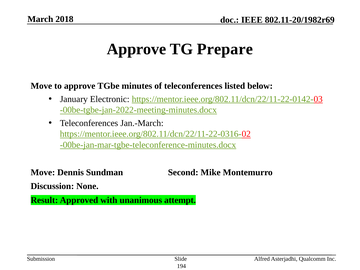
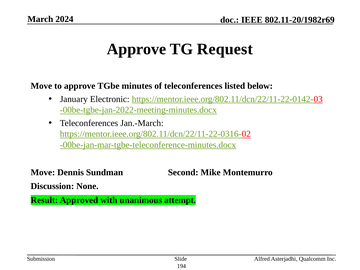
2018: 2018 -> 2024 (64, 19)
Prepare: Prepare -> Request (225, 49)
